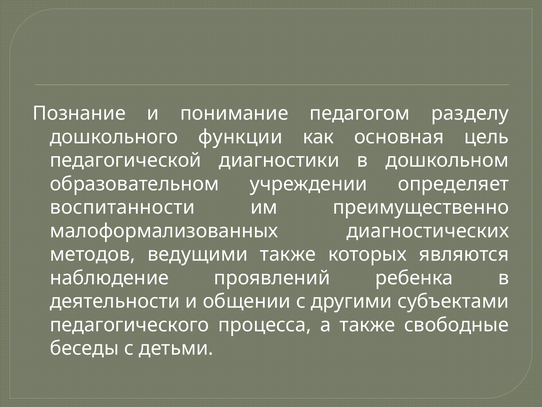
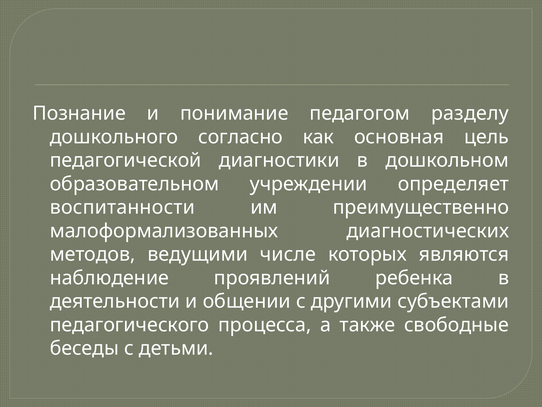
функции: функции -> согласно (241, 137)
ведущими также: также -> числе (288, 254)
